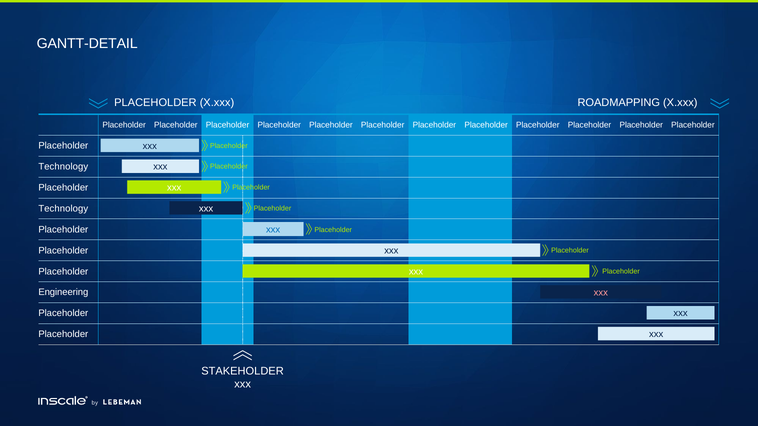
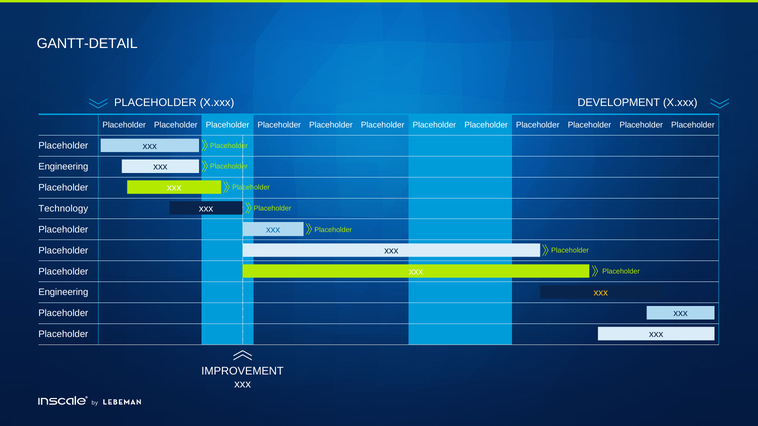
ROADMAPPING: ROADMAPPING -> DEVELOPMENT (619, 103)
Technology: Technology -> Engineering (63, 167)
xxx colour: pink -> yellow (601, 293)
STAKEHOLDER: STAKEHOLDER -> IMPROVEMENT (243, 371)
